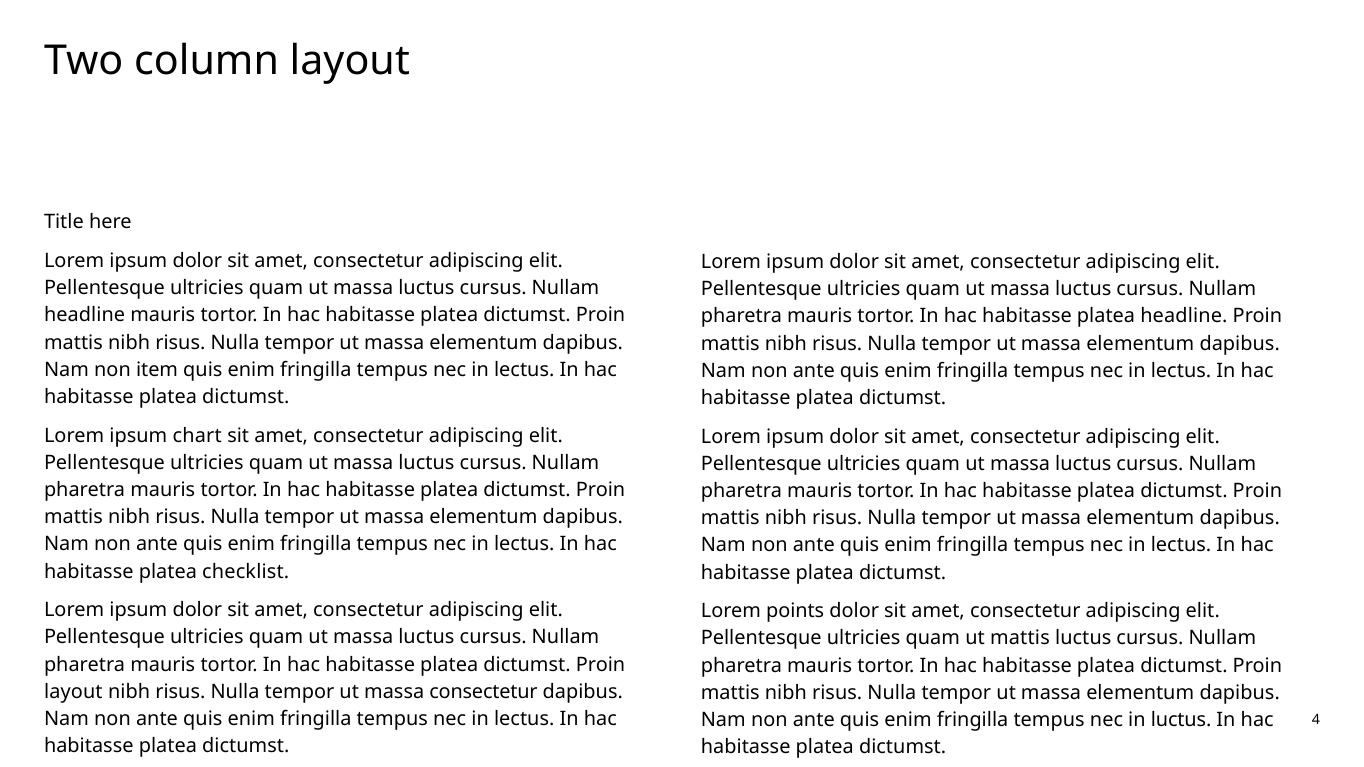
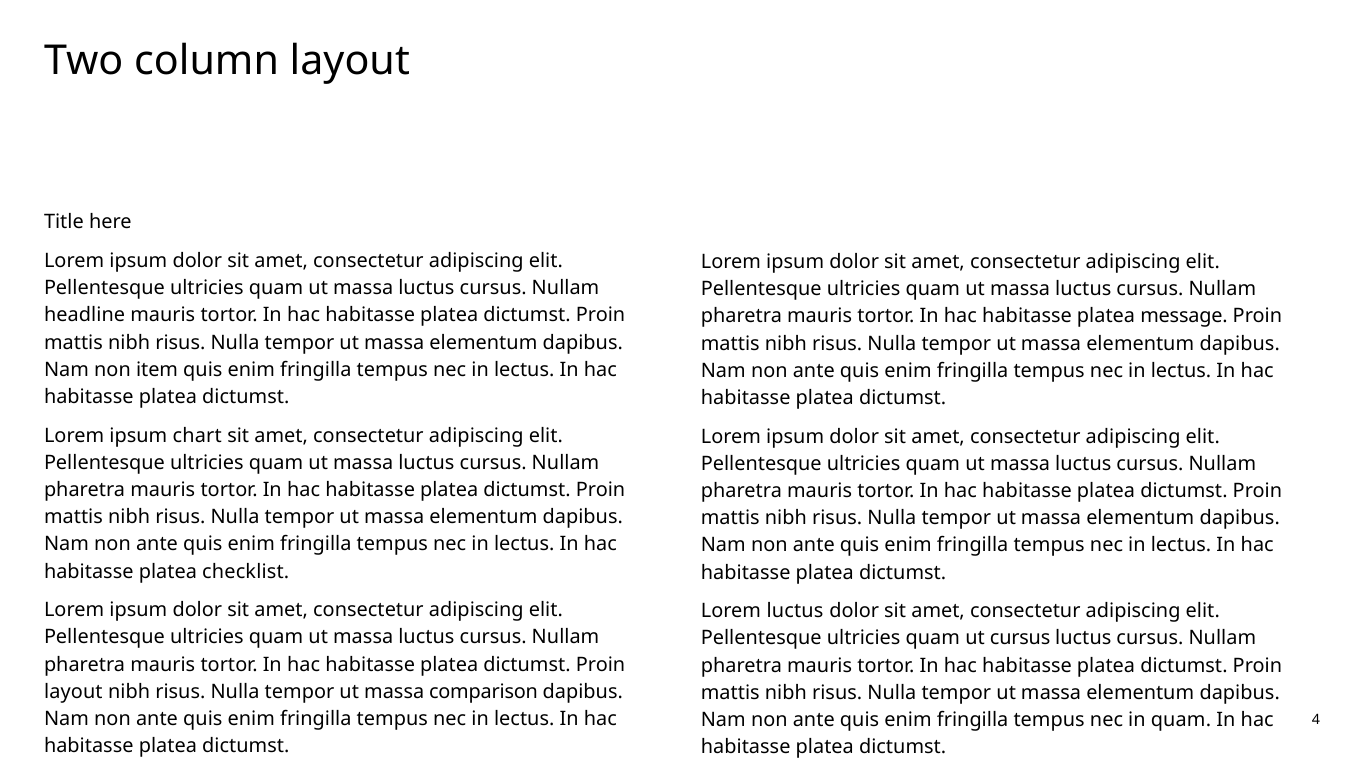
platea headline: headline -> message (1184, 316)
Lorem points: points -> luctus (795, 611)
ut mattis: mattis -> cursus (1020, 639)
massa consectetur: consectetur -> comparison (484, 692)
in luctus: luctus -> quam (1181, 720)
